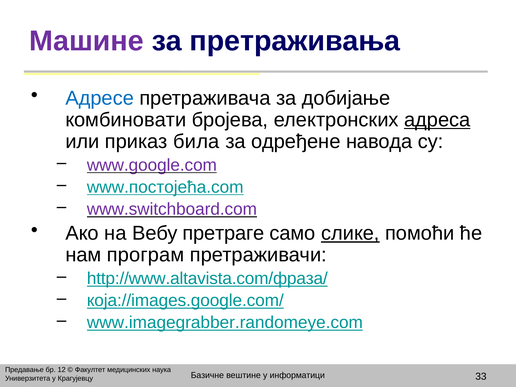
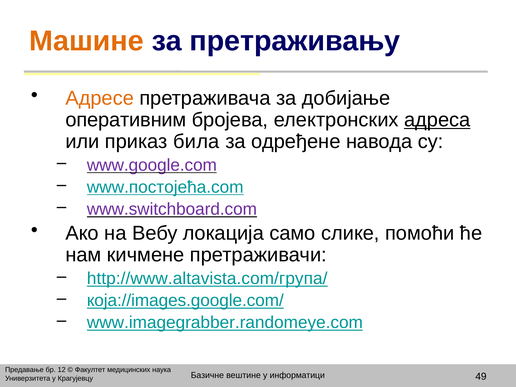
Машине colour: purple -> orange (87, 41)
претраживања: претраживања -> претраживању (295, 41)
Адресе colour: blue -> orange (100, 98)
комбиновати: комбиновати -> оперативним (126, 120)
претраге: претраге -> локација (223, 233)
слике underline: present -> none (350, 233)
програм: програм -> кичмене (146, 255)
http://www.altavista.com/фраза/: http://www.altavista.com/фраза/ -> http://www.altavista.com/група/ (207, 279)
33: 33 -> 49 (481, 376)
